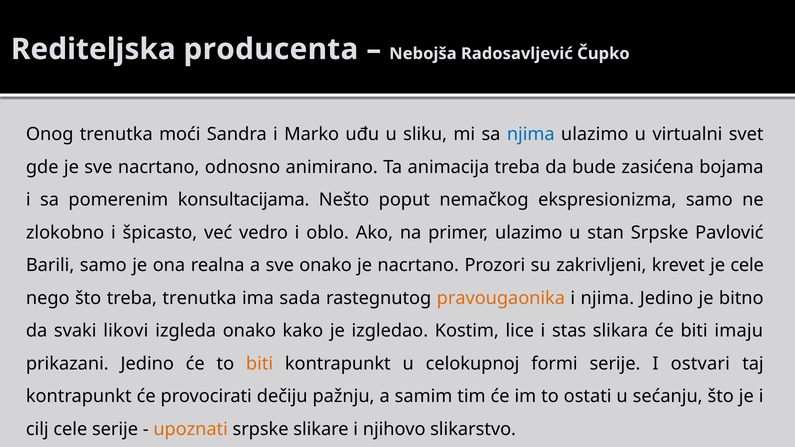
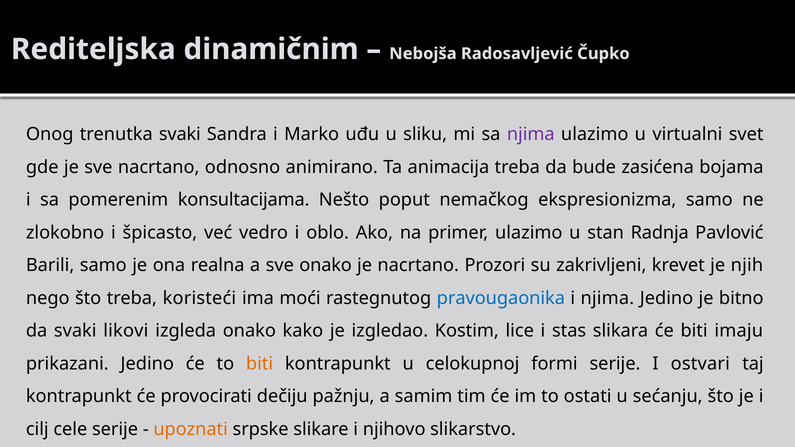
producenta: producenta -> dinamičnim (271, 49)
trenutka moći: moći -> svaki (180, 134)
njima colour: blue -> purple (531, 134)
stan Srpske: Srpske -> Radnja (660, 233)
je cele: cele -> njih (747, 266)
treba trenutka: trenutka -> koristeći (199, 298)
sada: sada -> moći (300, 298)
pravougaonika colour: orange -> blue (501, 298)
